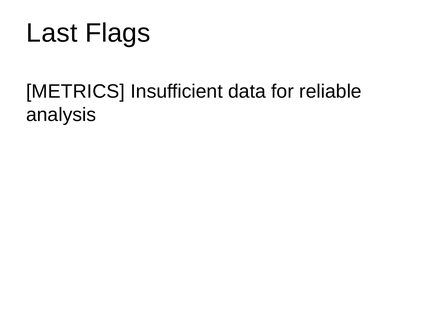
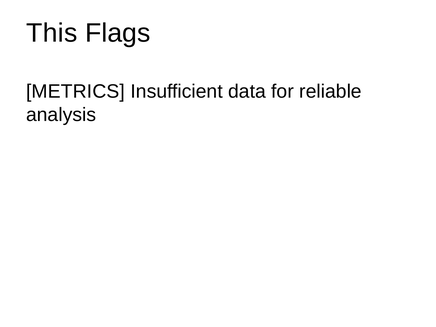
Last: Last -> This (52, 33)
